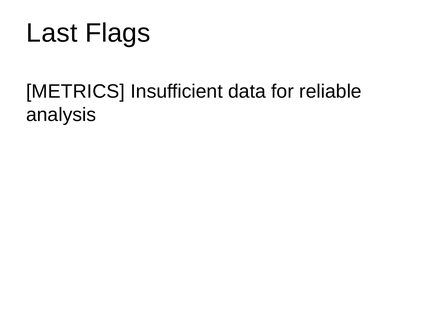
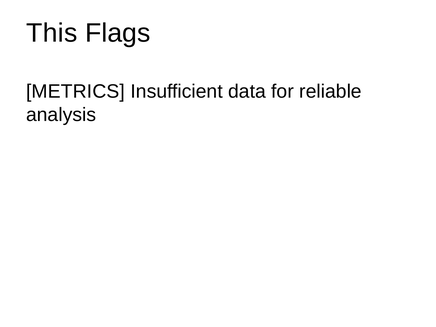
Last: Last -> This (52, 33)
